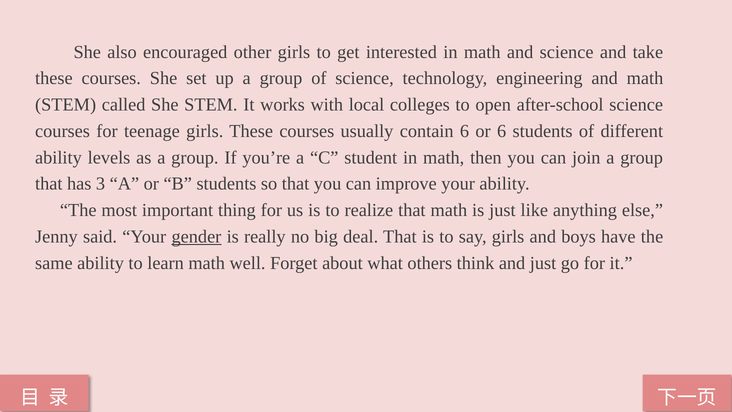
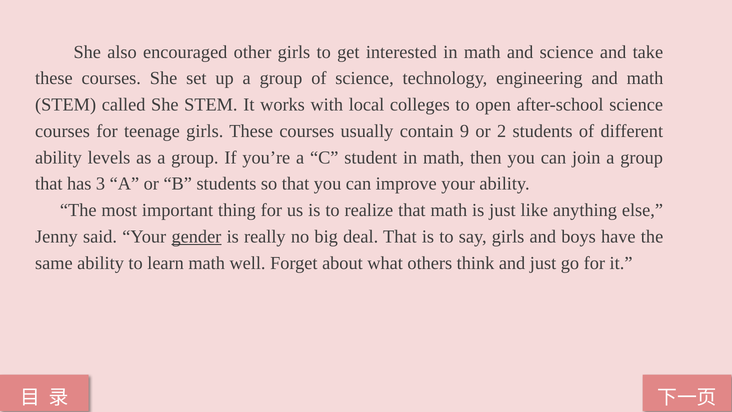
contain 6: 6 -> 9 (465, 131)
or 6: 6 -> 2 (502, 131)
